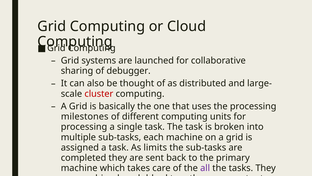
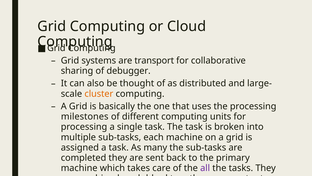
launched: launched -> transport (154, 60)
cluster colour: red -> orange (99, 93)
limits: limits -> many (155, 147)
